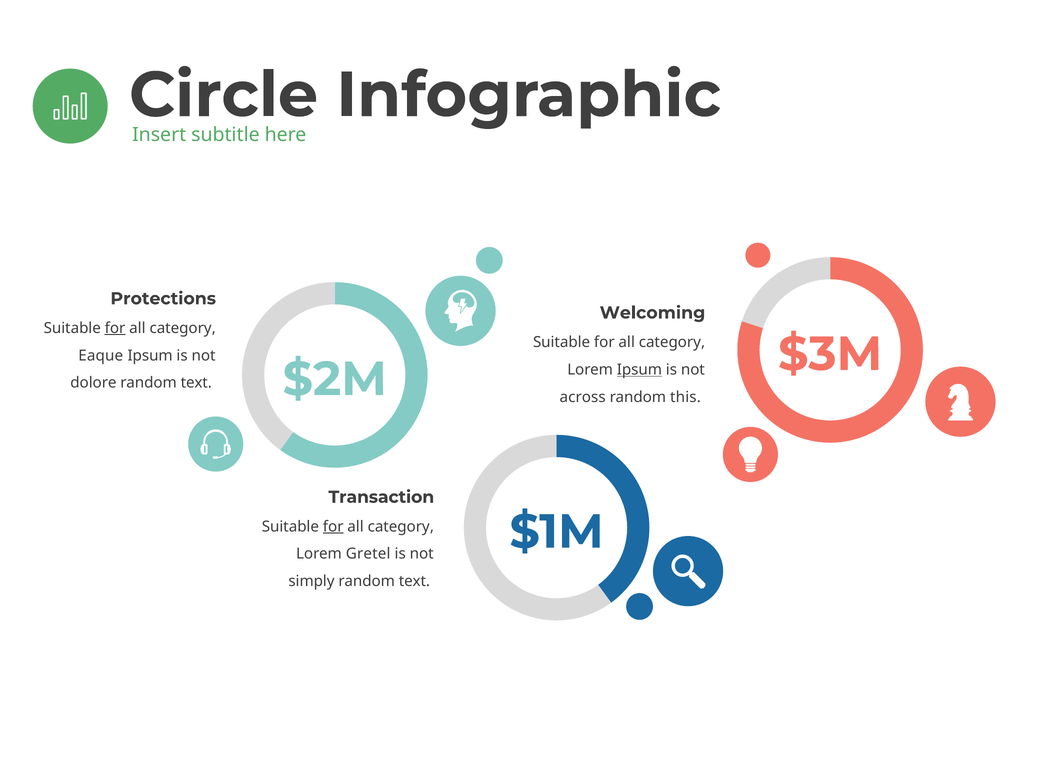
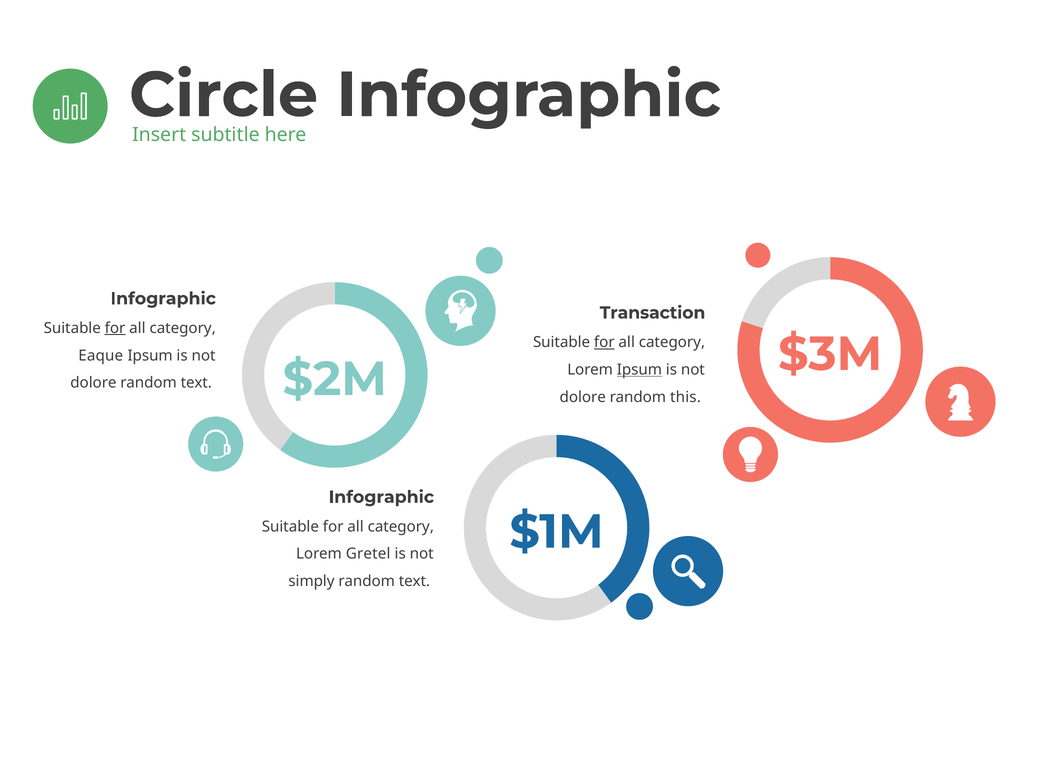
Protections: Protections -> Infographic (163, 299)
Welcoming: Welcoming -> Transaction (653, 313)
for underline: none -> present (604, 342)
across: across -> dolore (583, 397)
Transaction: Transaction -> Infographic (381, 497)
for underline: present -> none (333, 527)
